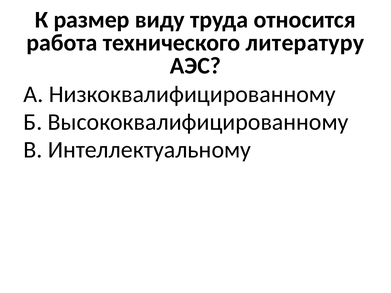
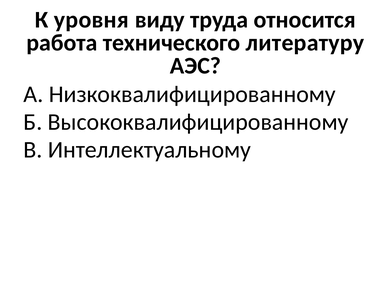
размер: размер -> уровня (91, 20)
